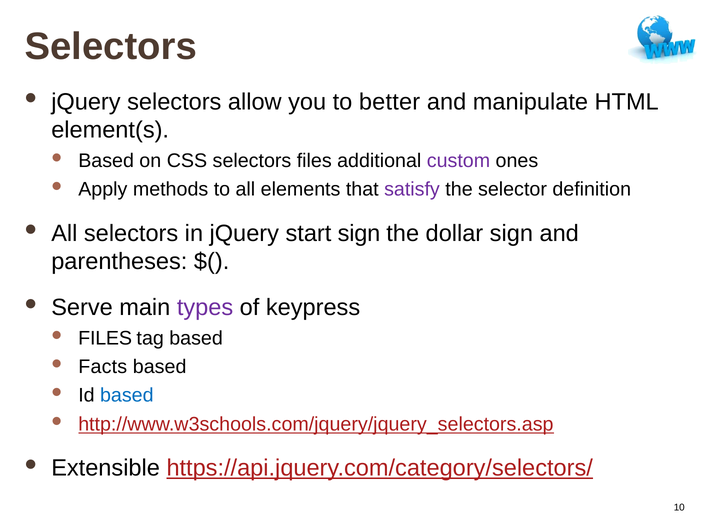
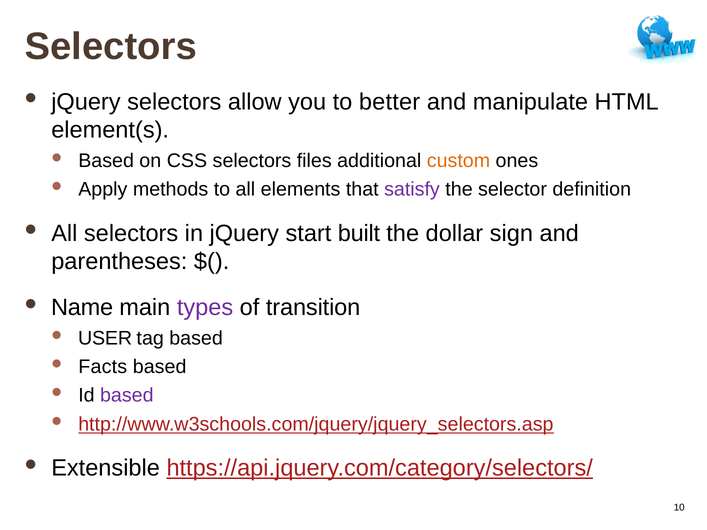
custom colour: purple -> orange (458, 161)
start sign: sign -> built (359, 233)
Serve: Serve -> Name (82, 308)
keypress: keypress -> transition (313, 308)
FILES: FILES -> USER (105, 338)
based colour: blue -> purple (127, 396)
